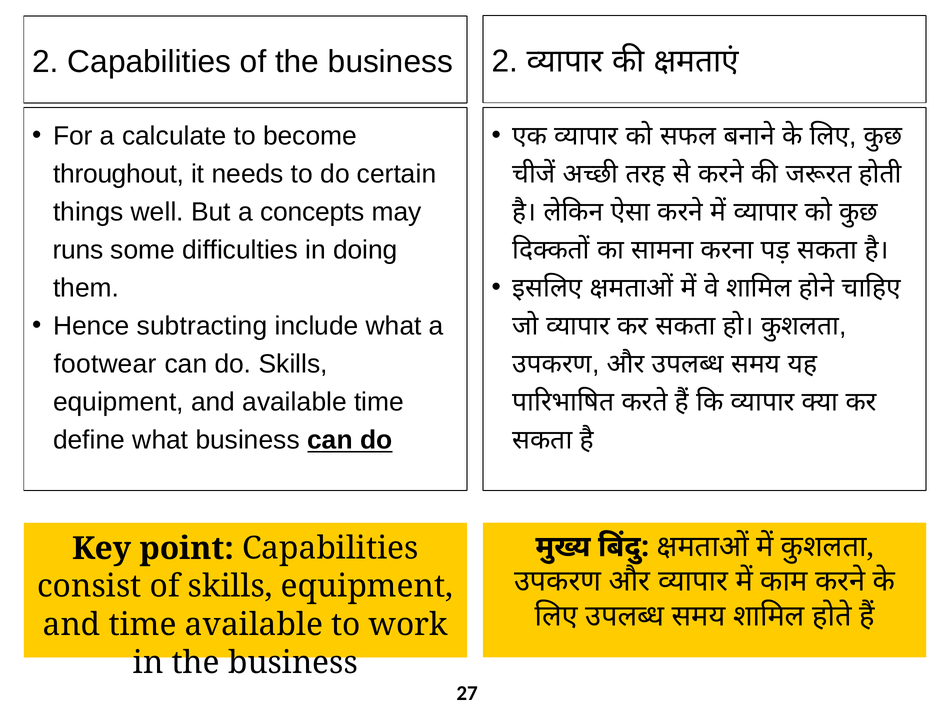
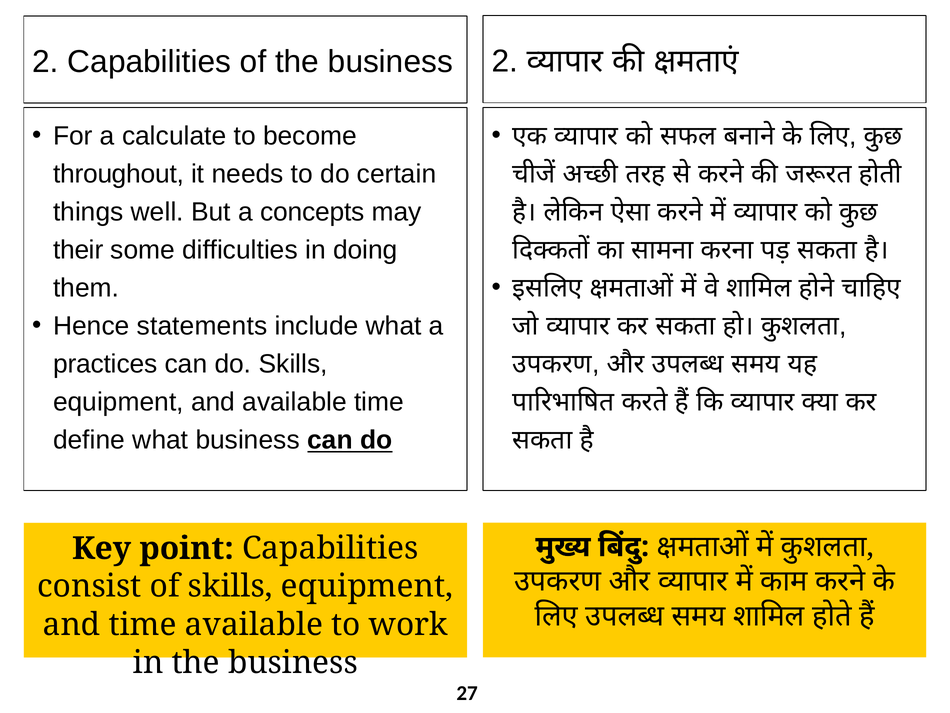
runs: runs -> their (78, 250)
subtracting: subtracting -> statements (202, 326)
footwear: footwear -> practices (105, 364)
